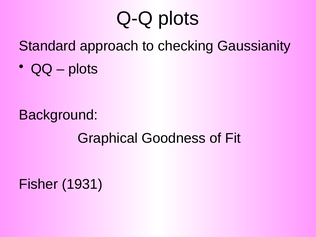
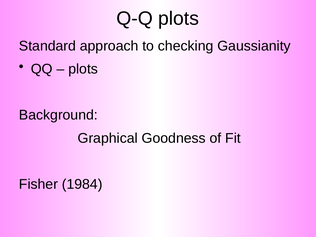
1931: 1931 -> 1984 (82, 184)
